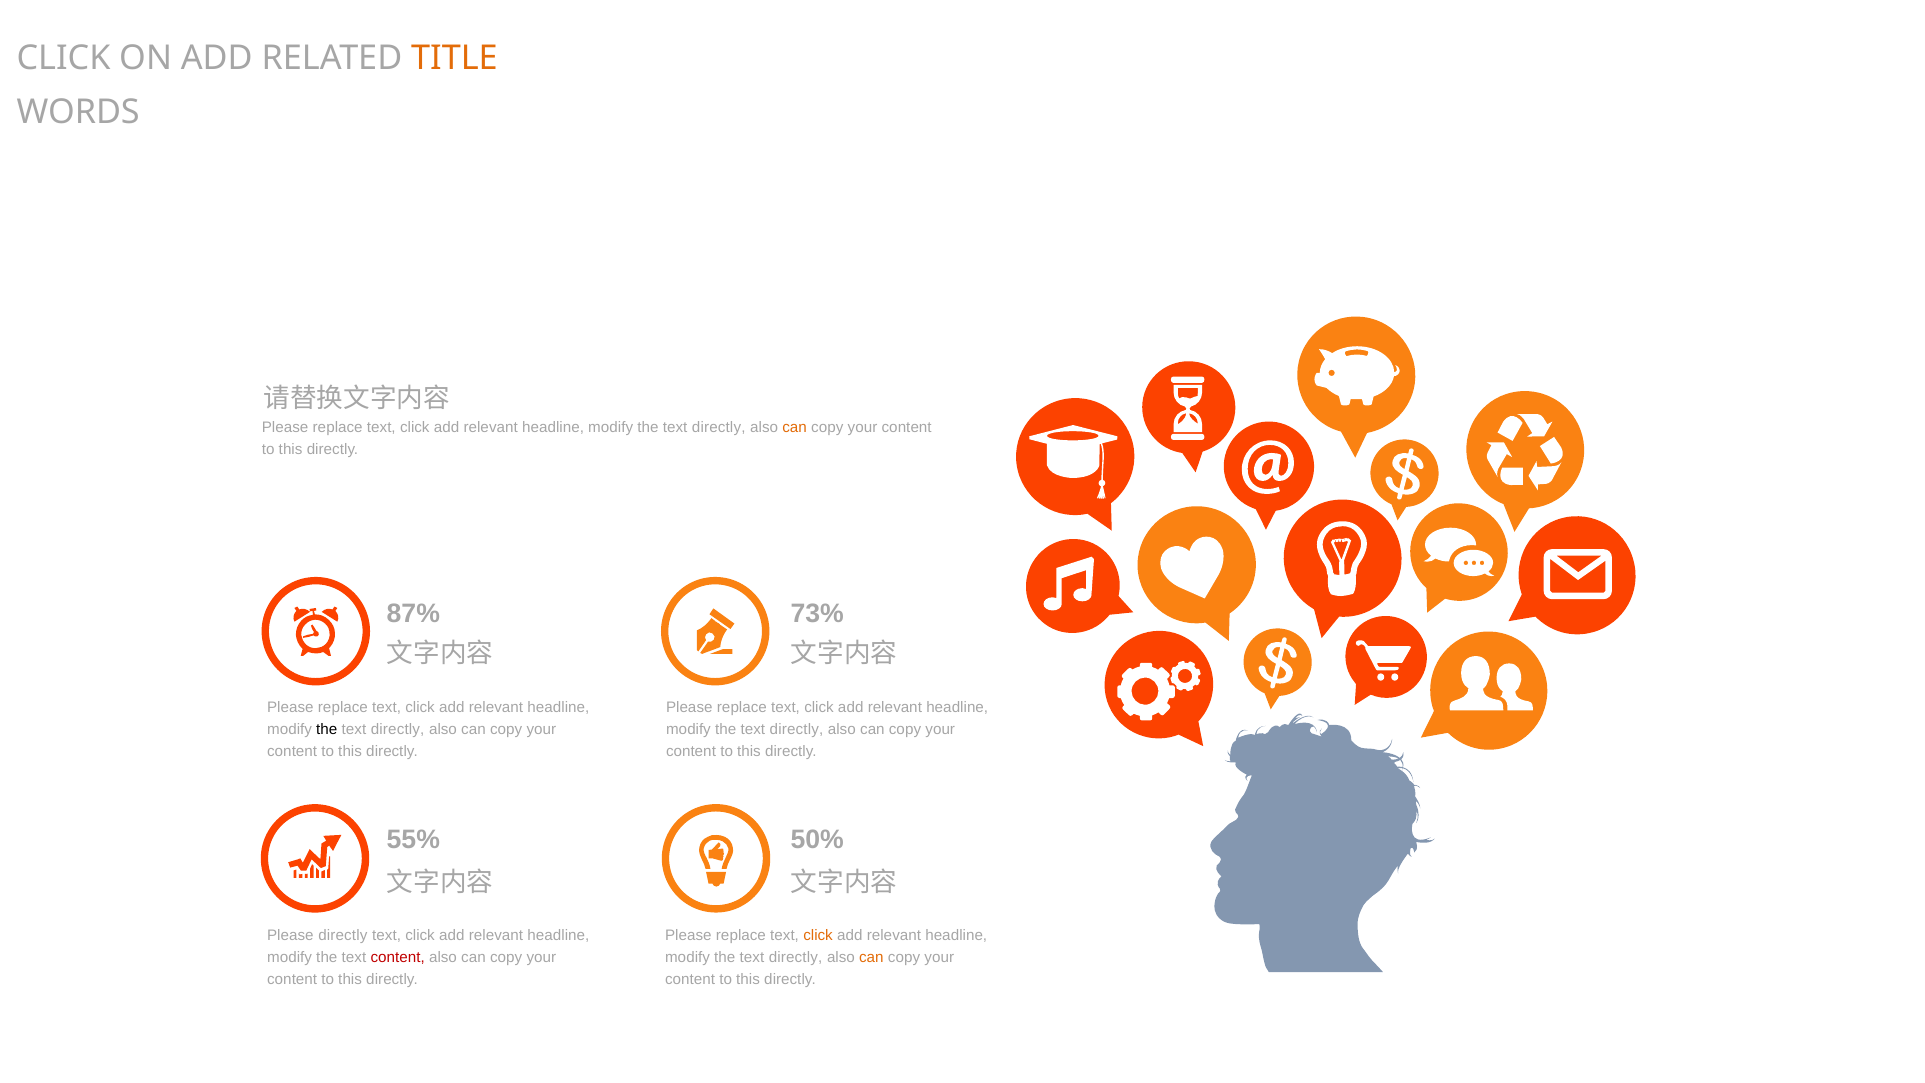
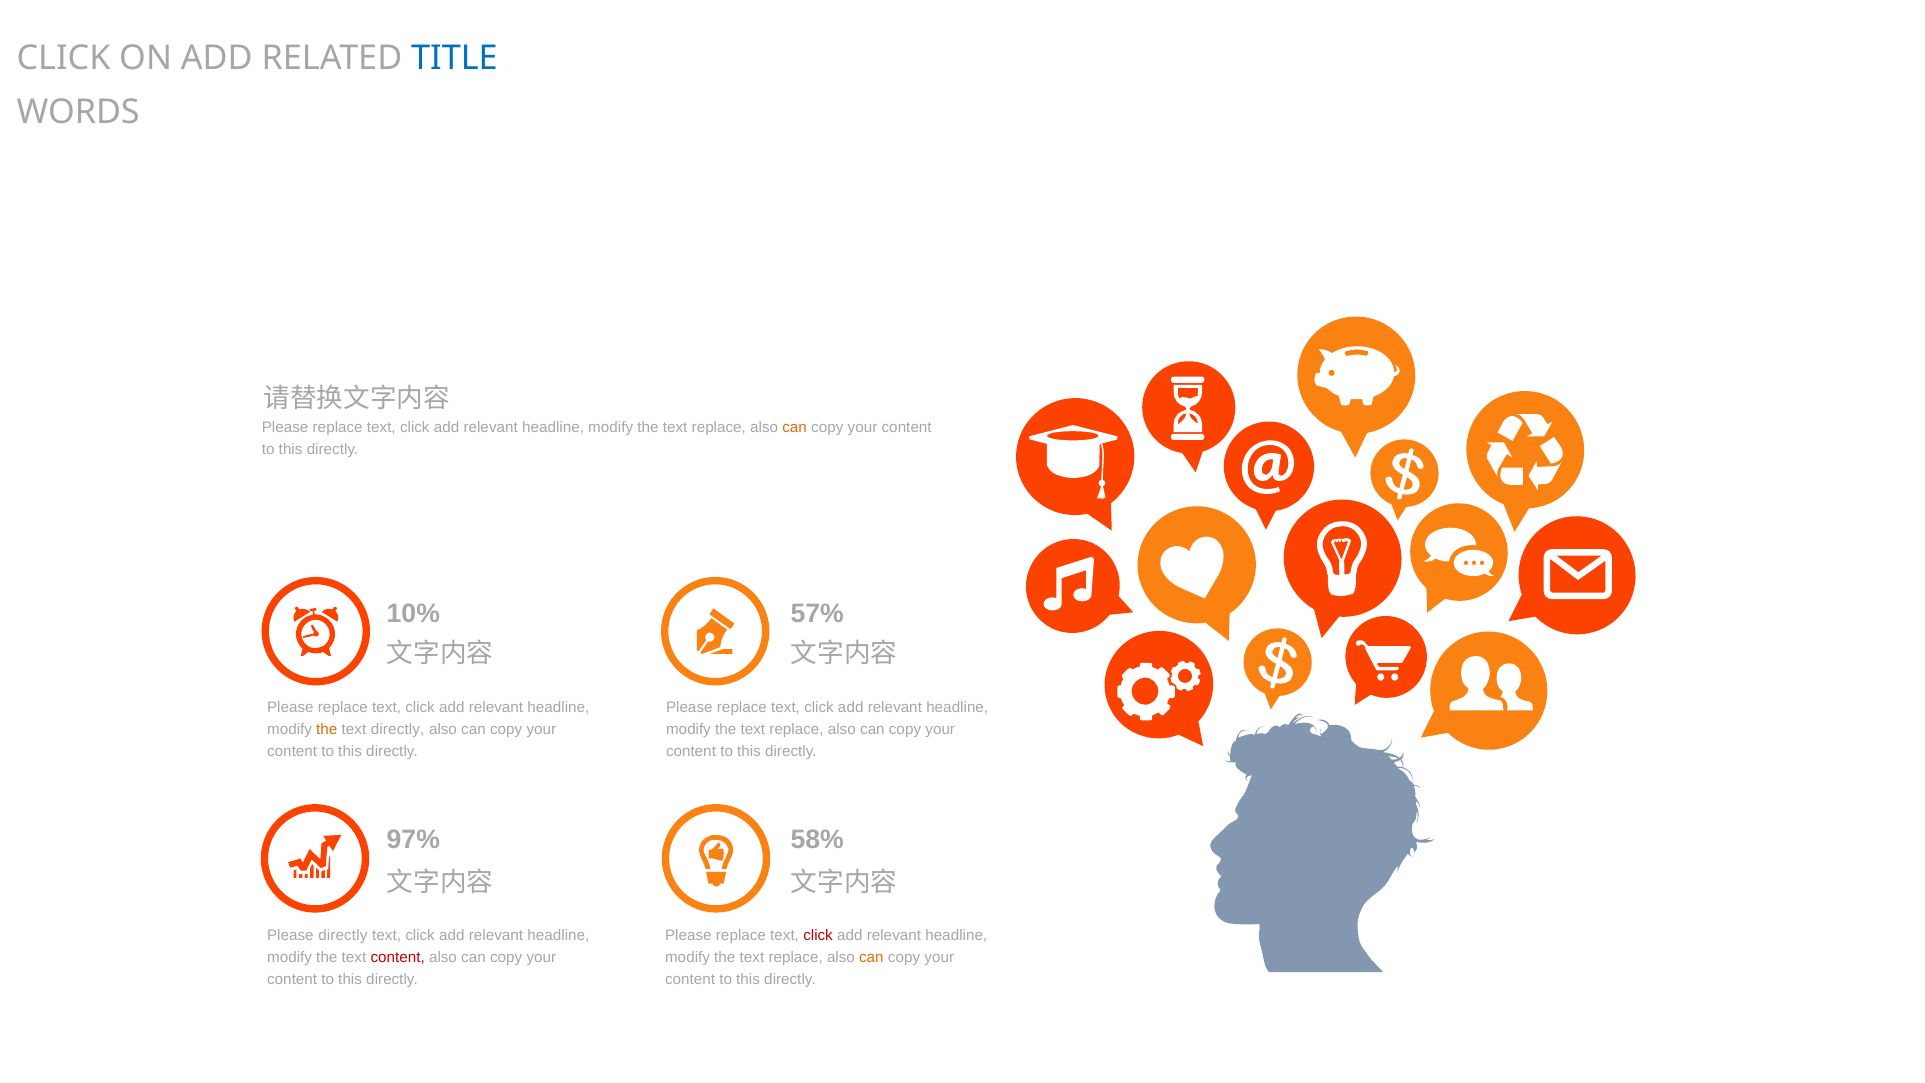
TITLE colour: orange -> blue (454, 58)
directly: directly -> replace (719, 428)
87%: 87% -> 10% (413, 614)
73%: 73% -> 57% (817, 614)
the colour: black -> orange (327, 729)
directly: directly -> replace (797, 729)
55%: 55% -> 97% (413, 840)
50%: 50% -> 58% (817, 840)
click colour: orange -> red (818, 935)
directly: directly -> replace (796, 957)
